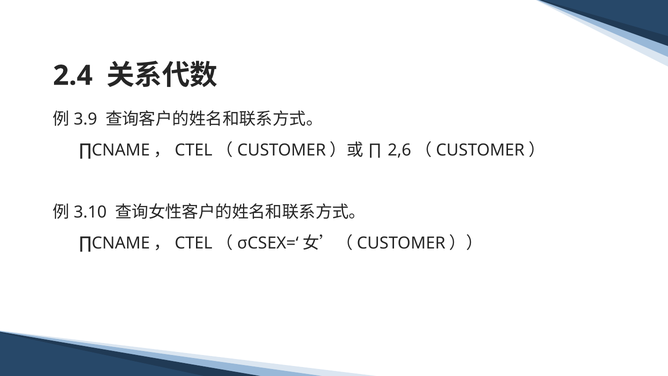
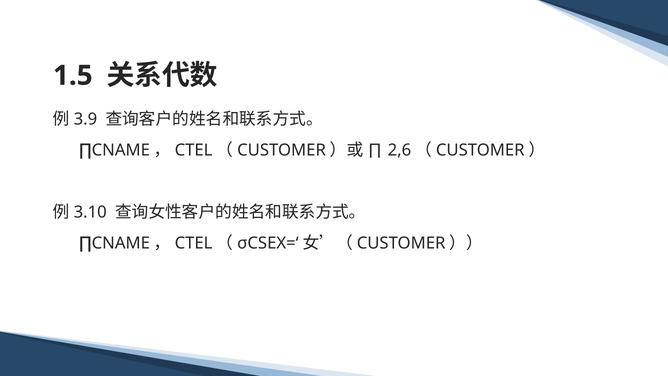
2.4: 2.4 -> 1.5 (73, 76)
